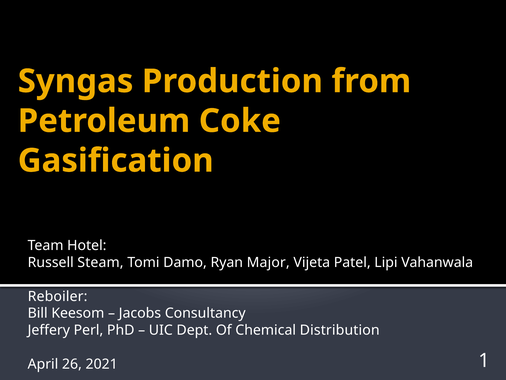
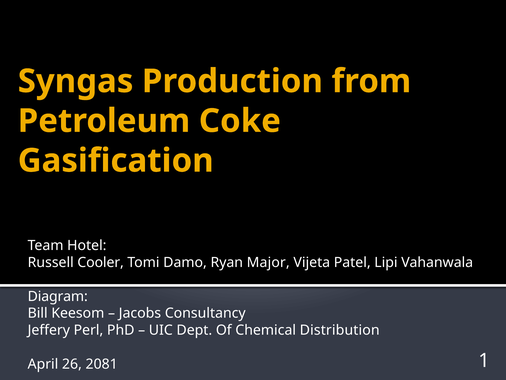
Steam: Steam -> Cooler (101, 262)
Reboiler: Reboiler -> Diagram (58, 296)
2021: 2021 -> 2081 (102, 364)
